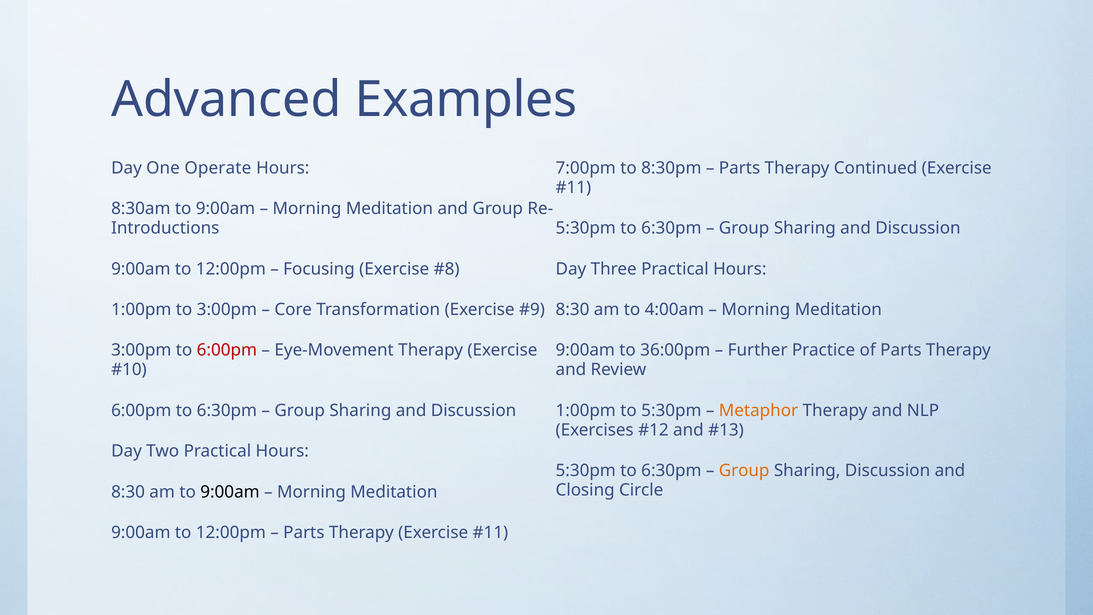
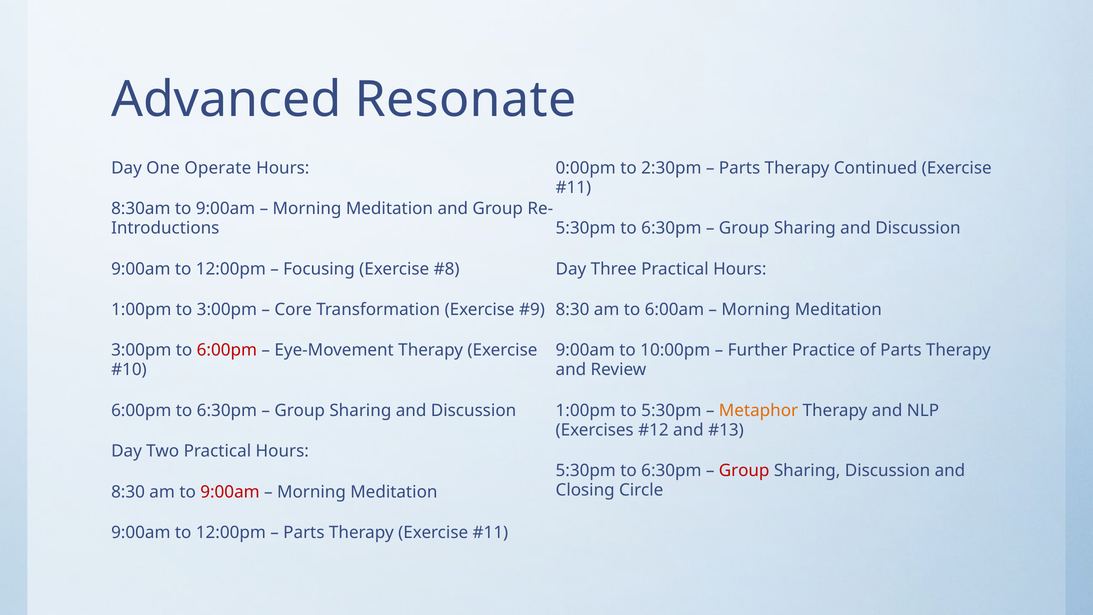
Examples: Examples -> Resonate (465, 100)
7:00pm: 7:00pm -> 0:00pm (586, 168)
8:30pm: 8:30pm -> 2:30pm (671, 168)
4:00am: 4:00am -> 6:00am (674, 310)
36:00pm: 36:00pm -> 10:00pm (675, 350)
Group colour: orange -> red (744, 471)
9:00am colour: black -> red (230, 492)
